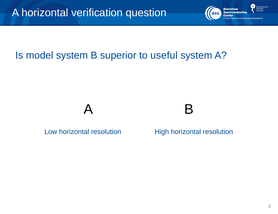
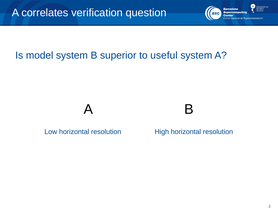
A horizontal: horizontal -> correlates (45, 13)
